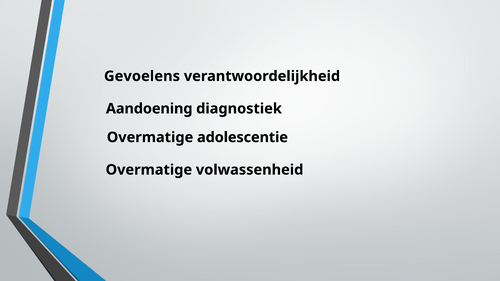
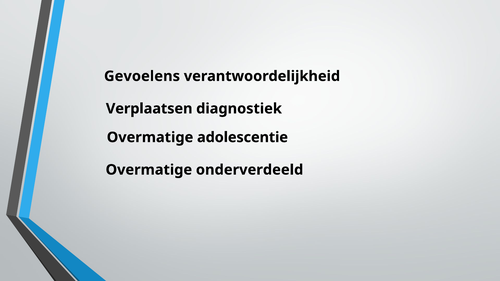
Aandoening: Aandoening -> Verplaatsen (149, 109)
volwassenheid: volwassenheid -> onderverdeeld (250, 170)
